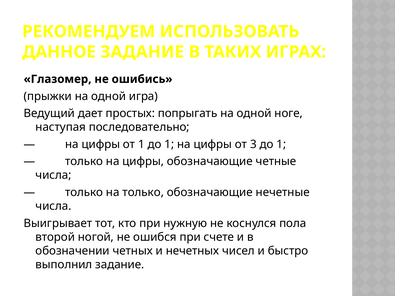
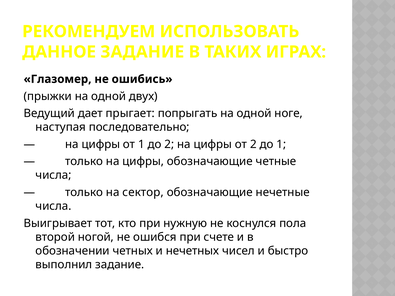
игра: игра -> двух (143, 96)
простых: простых -> прыгает (130, 113)
1 до 1: 1 -> 2 (169, 144)
от 3: 3 -> 2 (253, 144)
на только: только -> сектор (143, 192)
